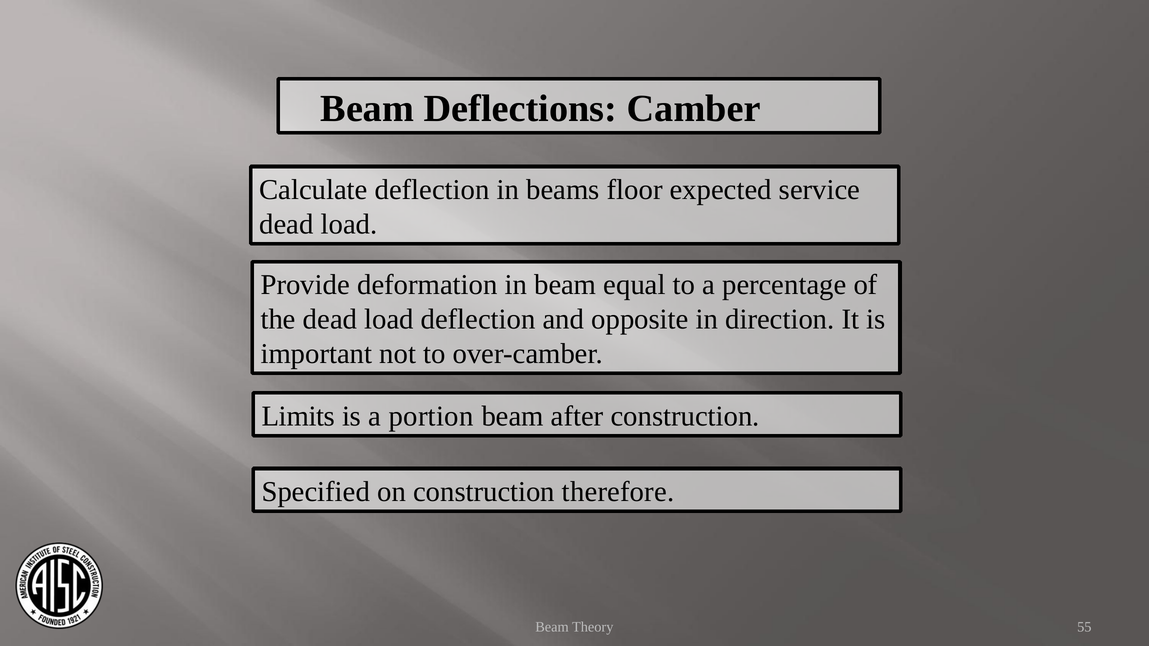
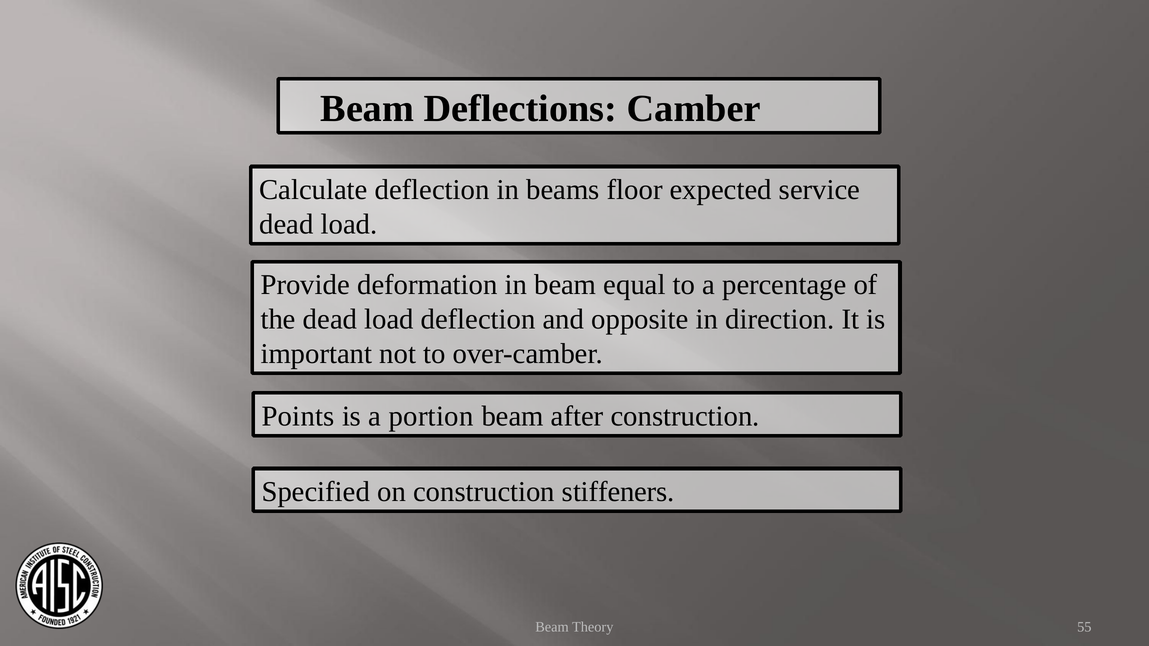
Limits: Limits -> Points (298, 417)
therefore: therefore -> stiffeners (618, 492)
